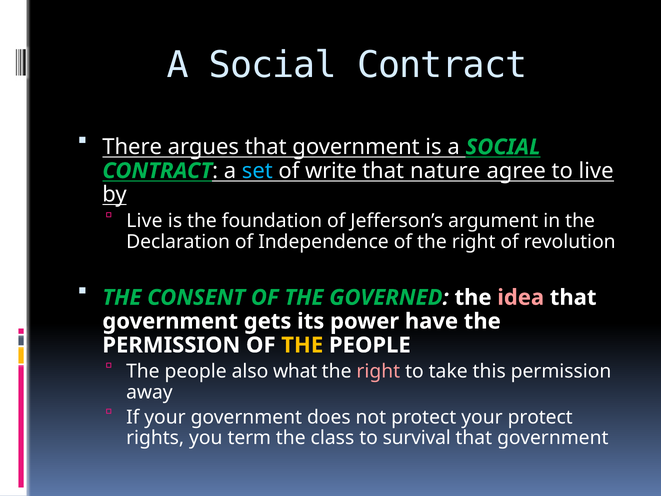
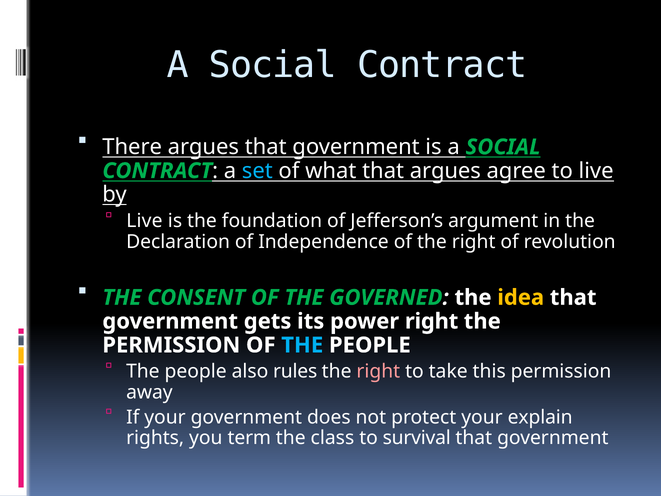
write: write -> what (331, 171)
that nature: nature -> argues (445, 171)
idea colour: pink -> yellow (521, 297)
power have: have -> right (432, 321)
THE colour: yellow -> light blue (302, 345)
what: what -> rules (295, 371)
your protect: protect -> explain (540, 417)
